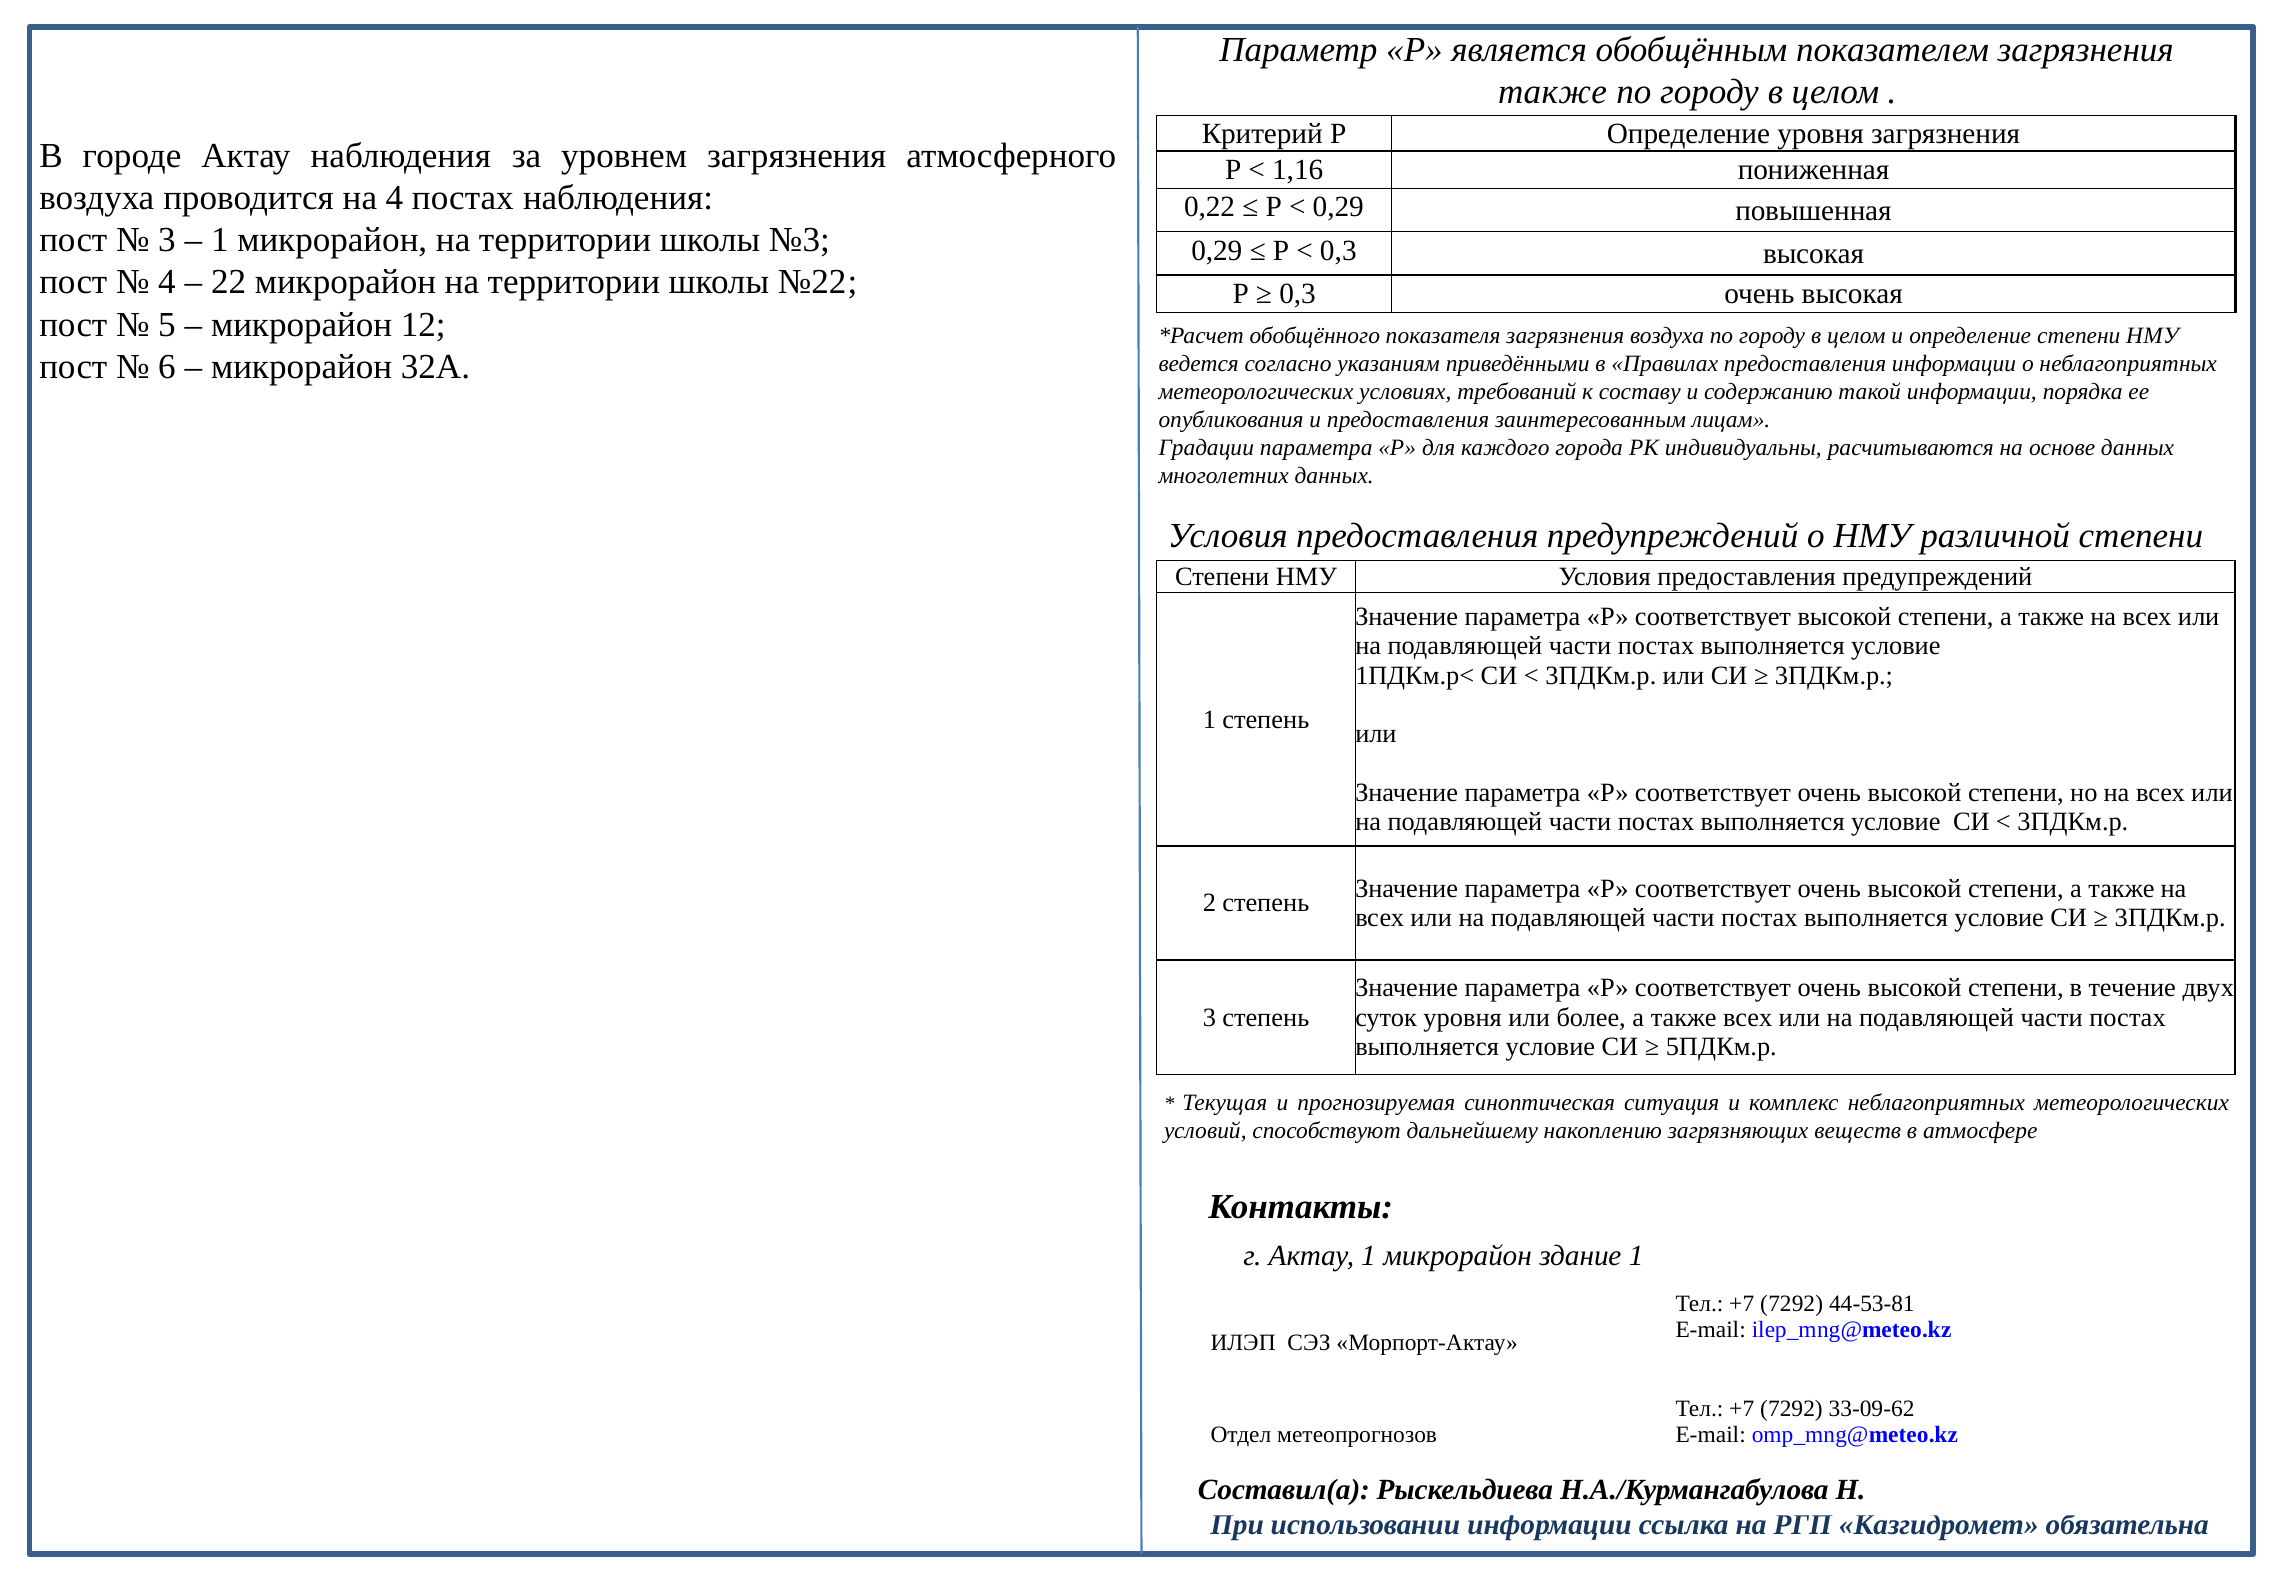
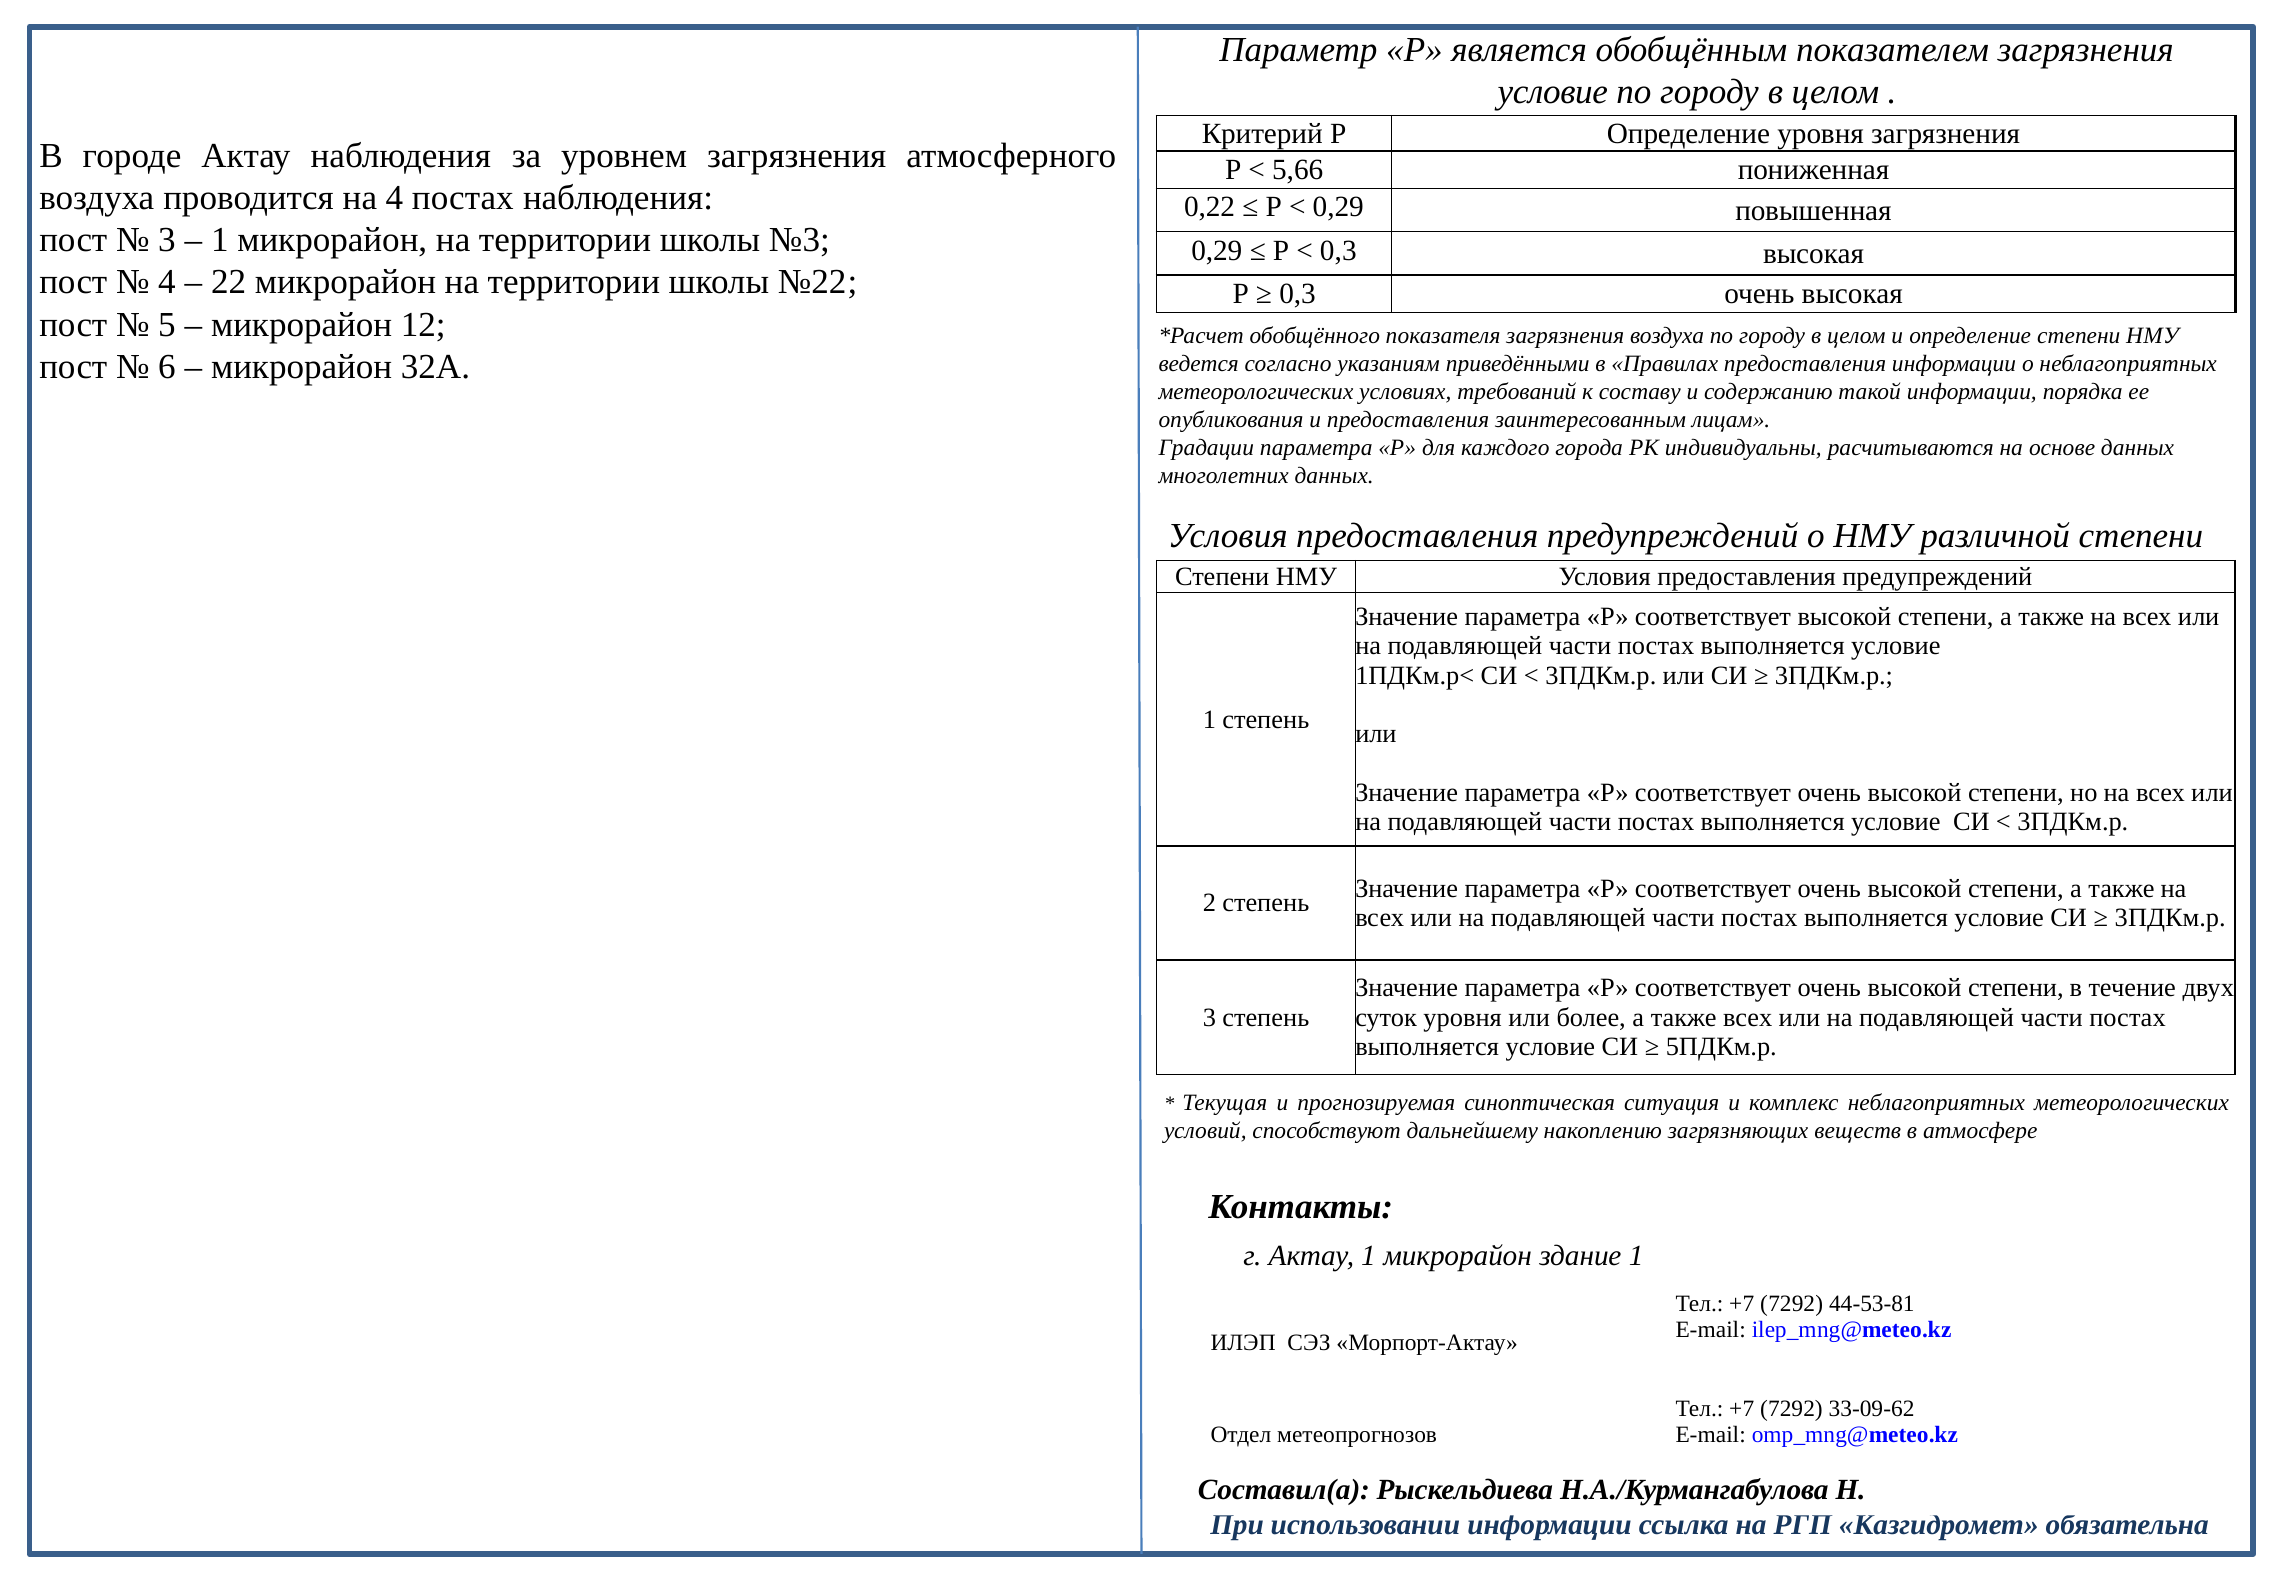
также: также -> условие (1553, 92)
1,16: 1,16 -> 5,66 (1298, 169)
